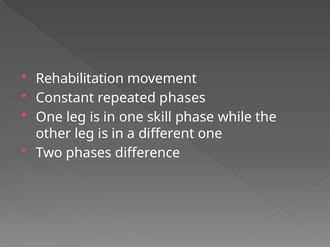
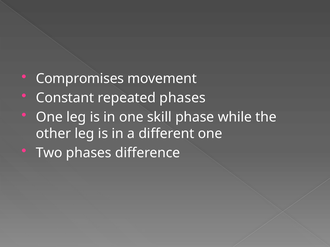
Rehabilitation: Rehabilitation -> Compromises (80, 79)
